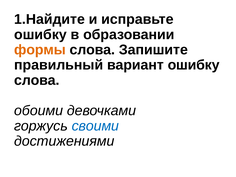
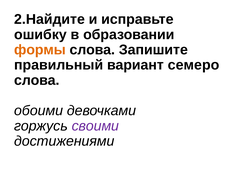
1.Найдите: 1.Найдите -> 2.Найдите (50, 19)
вариант ошибку: ошибку -> семеро (194, 65)
своими colour: blue -> purple (95, 126)
